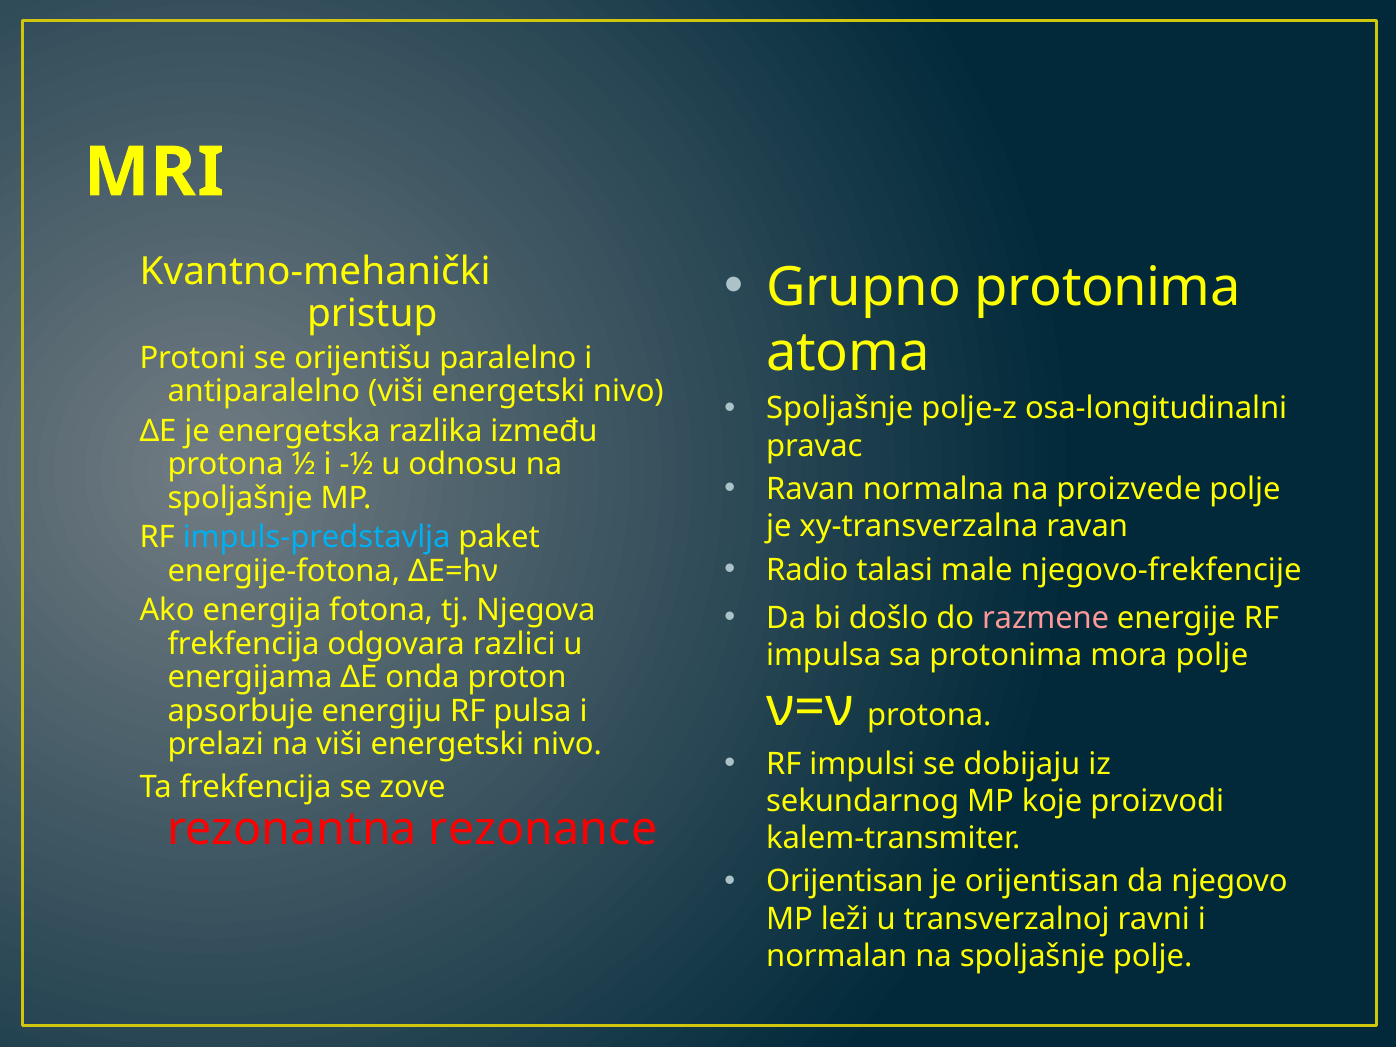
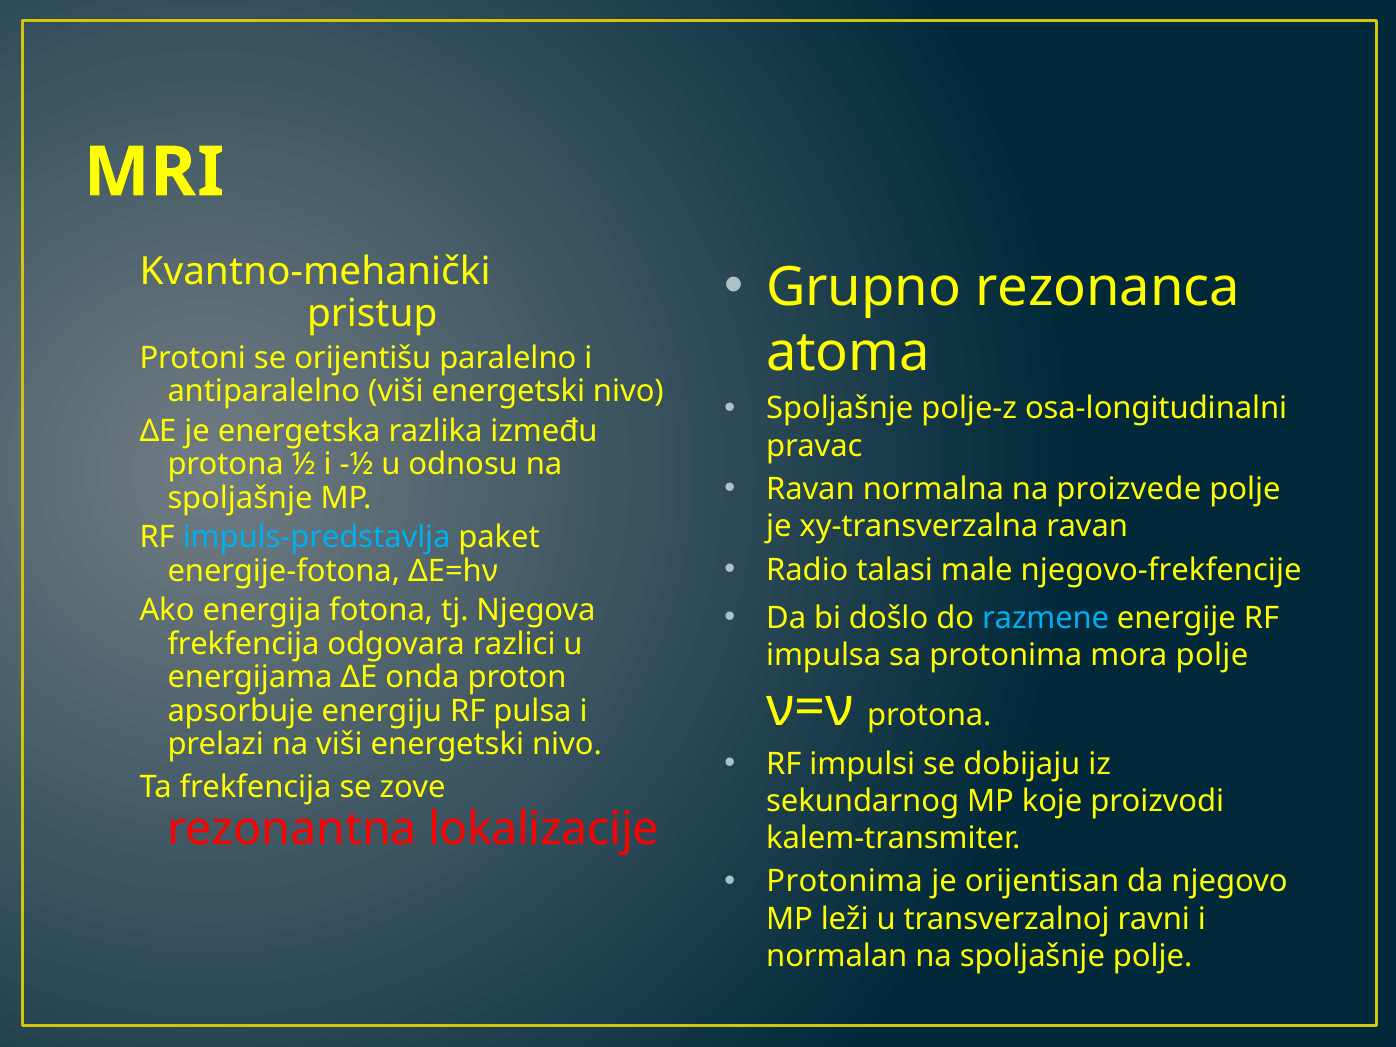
Grupno protonima: protonima -> rezonanca (1108, 288)
razmene colour: pink -> light blue (1046, 618)
rezonance: rezonance -> lokalizacije (543, 829)
Orijentisan: Orijentisan -> Protonima (845, 882)
